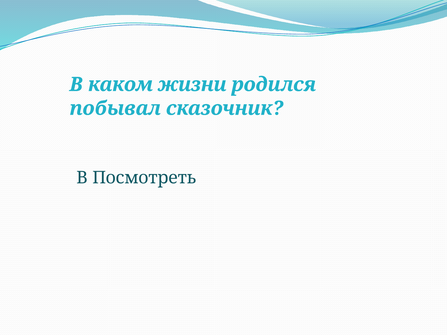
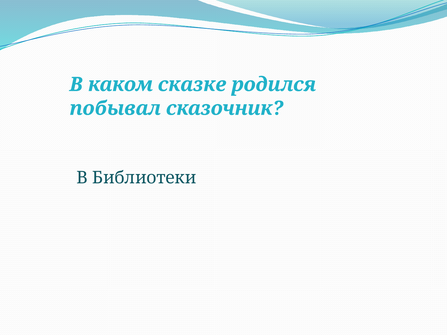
жизни: жизни -> сказке (192, 85)
Посмотреть: Посмотреть -> Библиотеки (144, 178)
